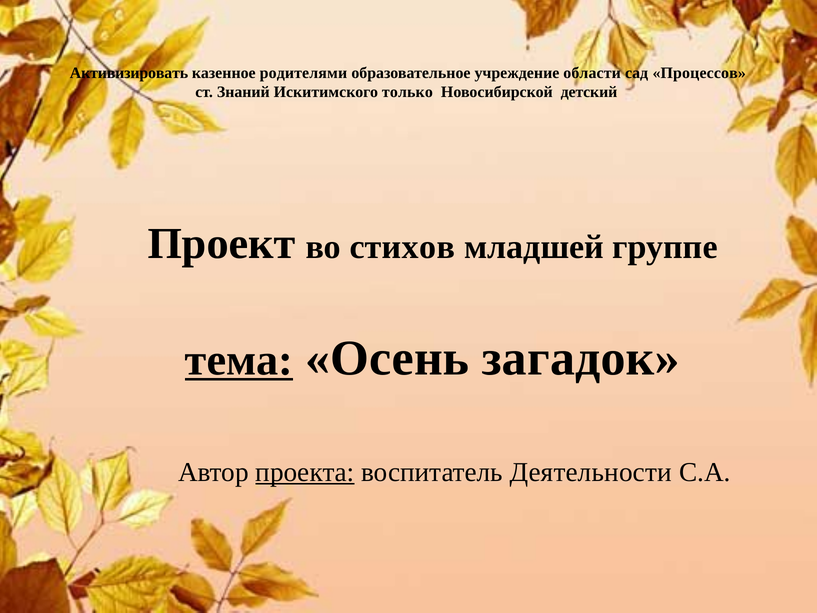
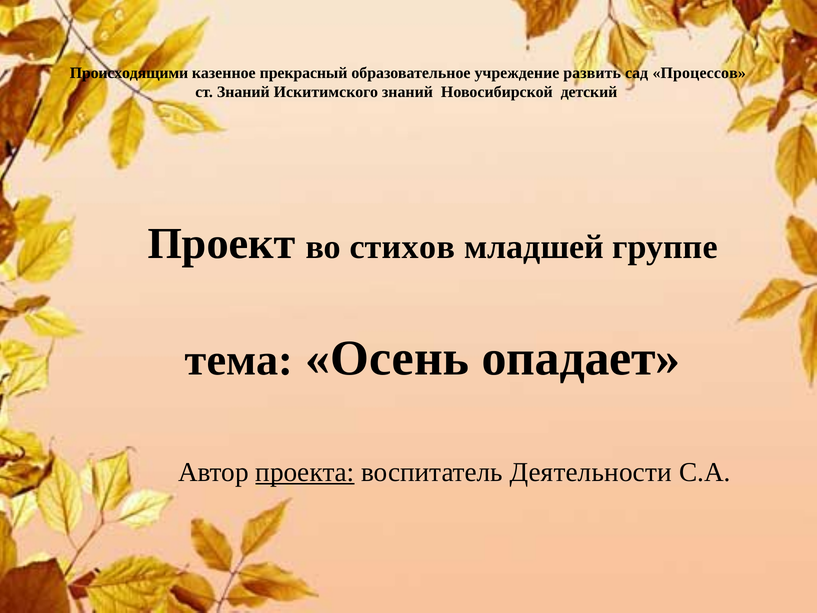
Активизировать: Активизировать -> Происходящими (129, 73)
родителями: родителями -> прекрасный (304, 73)
области: области -> развить (592, 73)
Искитимского только: только -> знаний (407, 92)
тема underline: present -> none (239, 360)
загадок: загадок -> опадает (581, 358)
